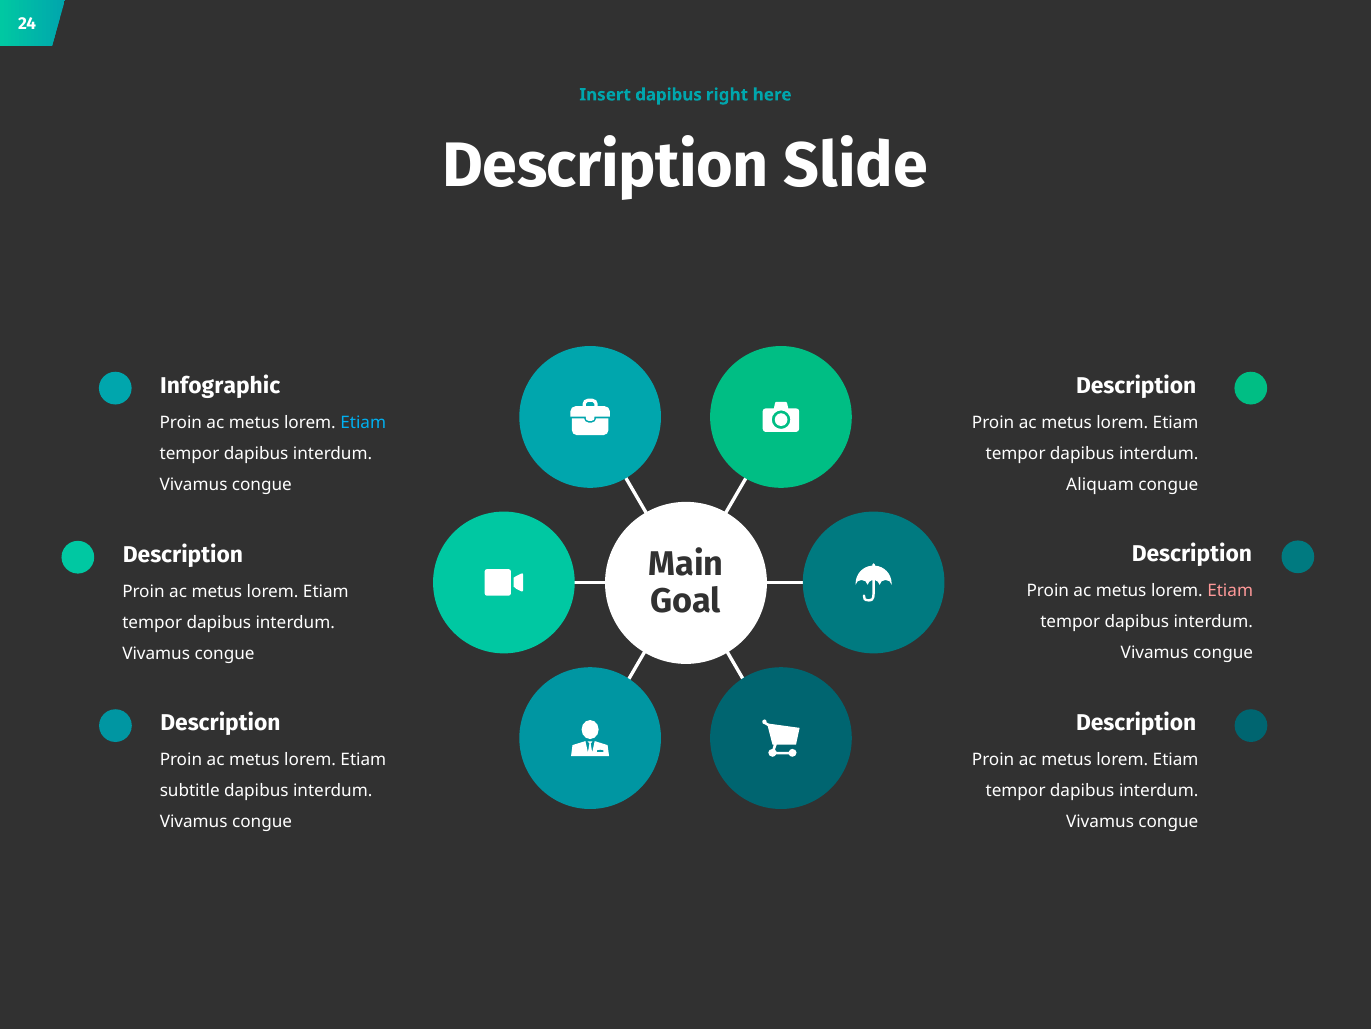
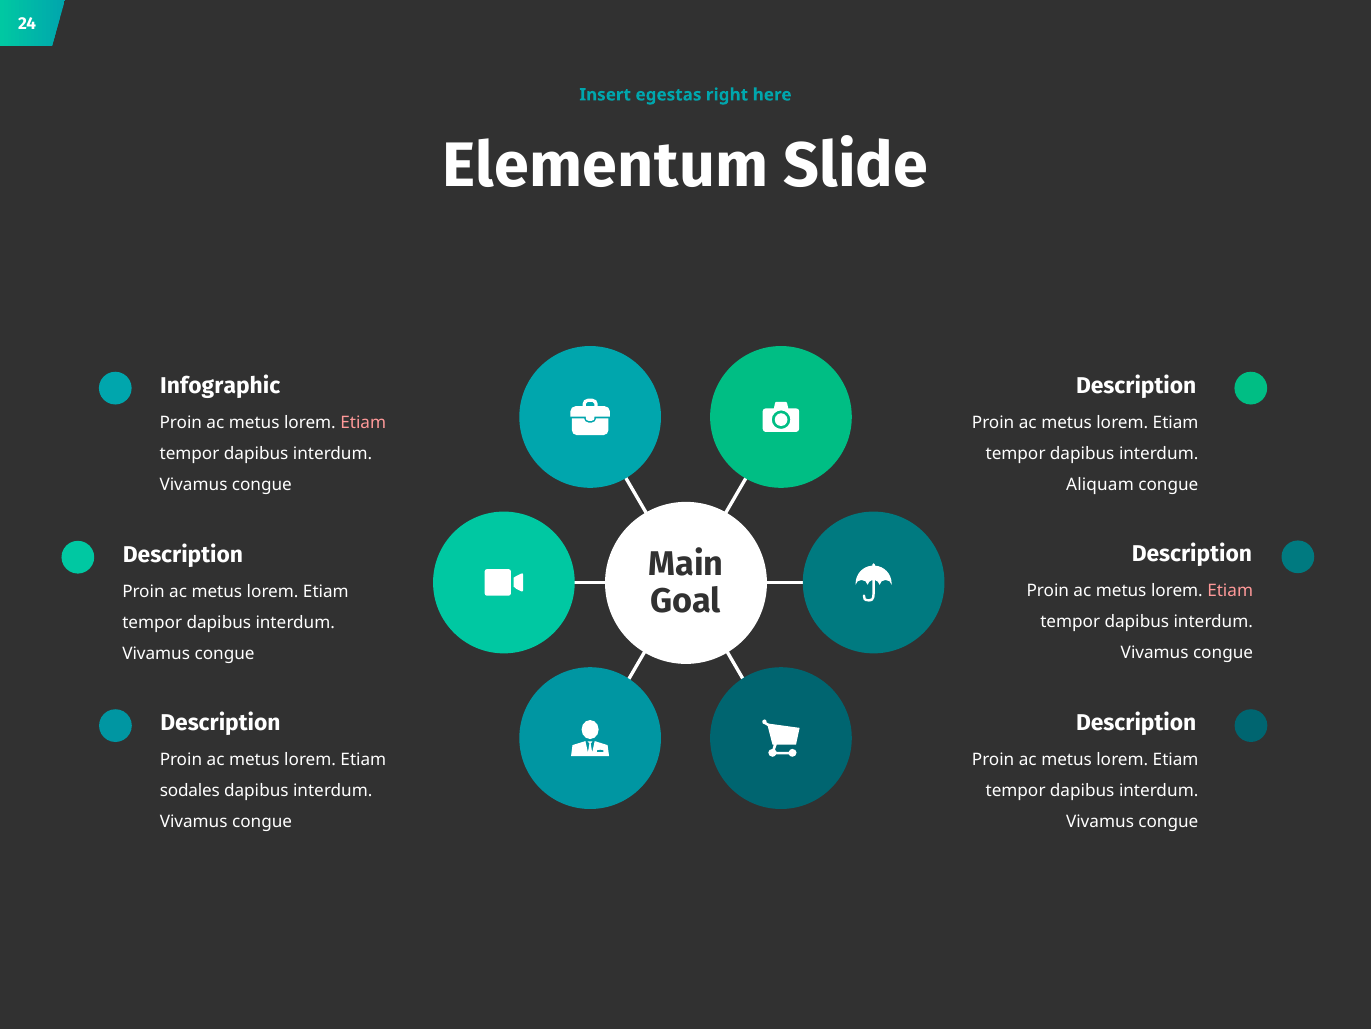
Insert dapibus: dapibus -> egestas (668, 95)
Description: Description -> Elementum (605, 165)
Etiam colour: light blue -> pink (363, 422)
subtitle: subtitle -> sodales (190, 790)
